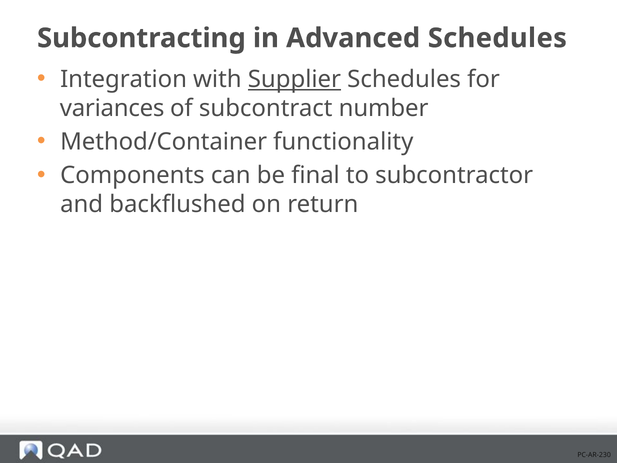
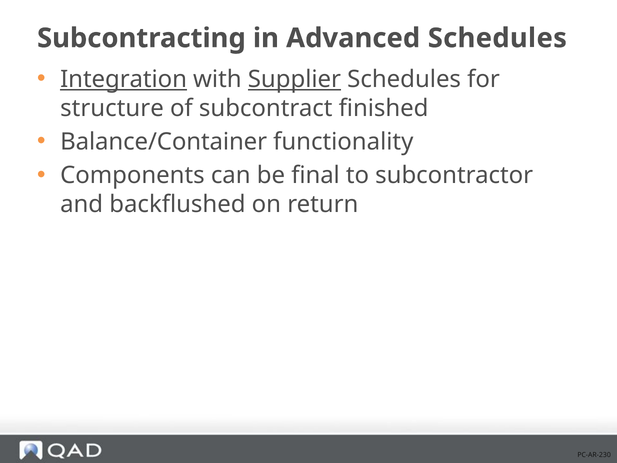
Integration underline: none -> present (124, 79)
variances: variances -> structure (112, 108)
number: number -> finished (384, 108)
Method/Container: Method/Container -> Balance/Container (164, 142)
